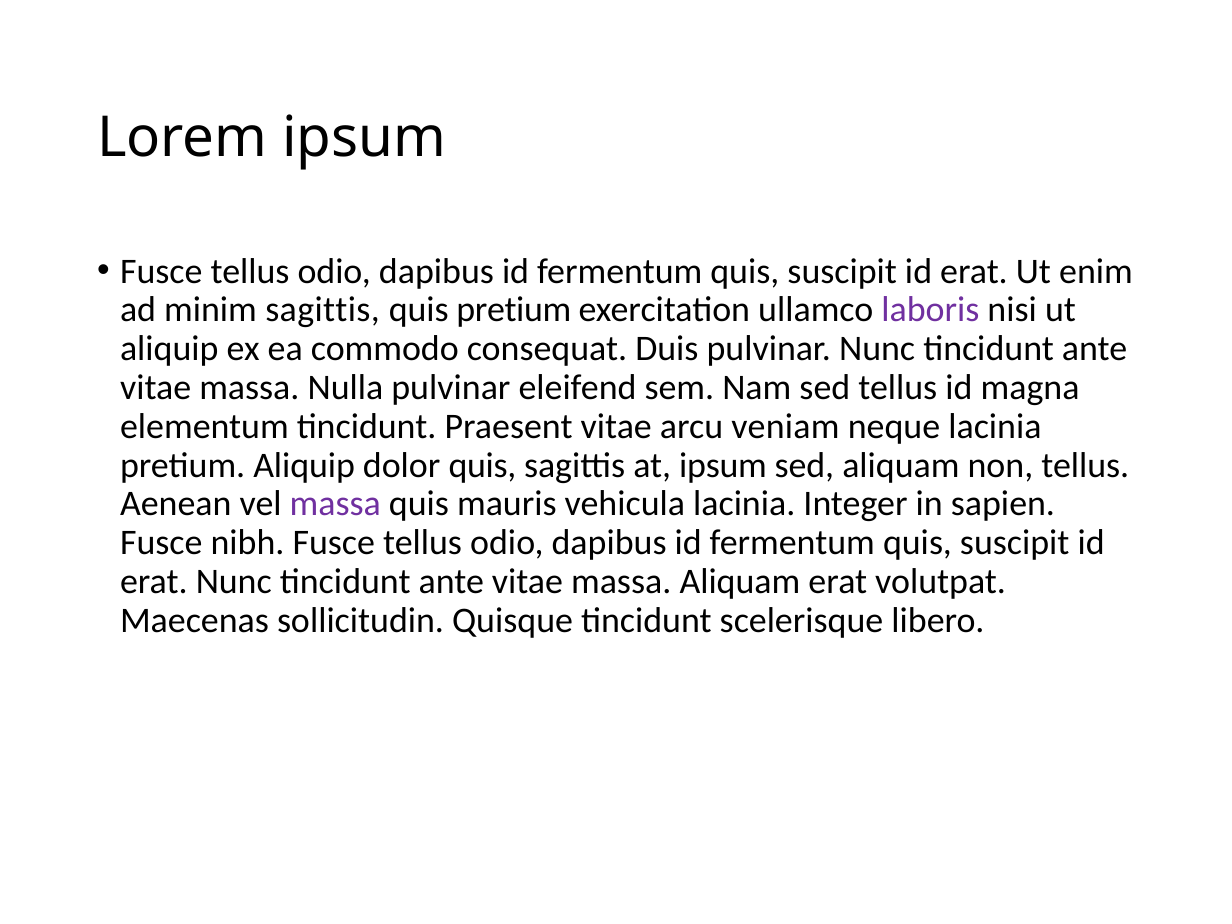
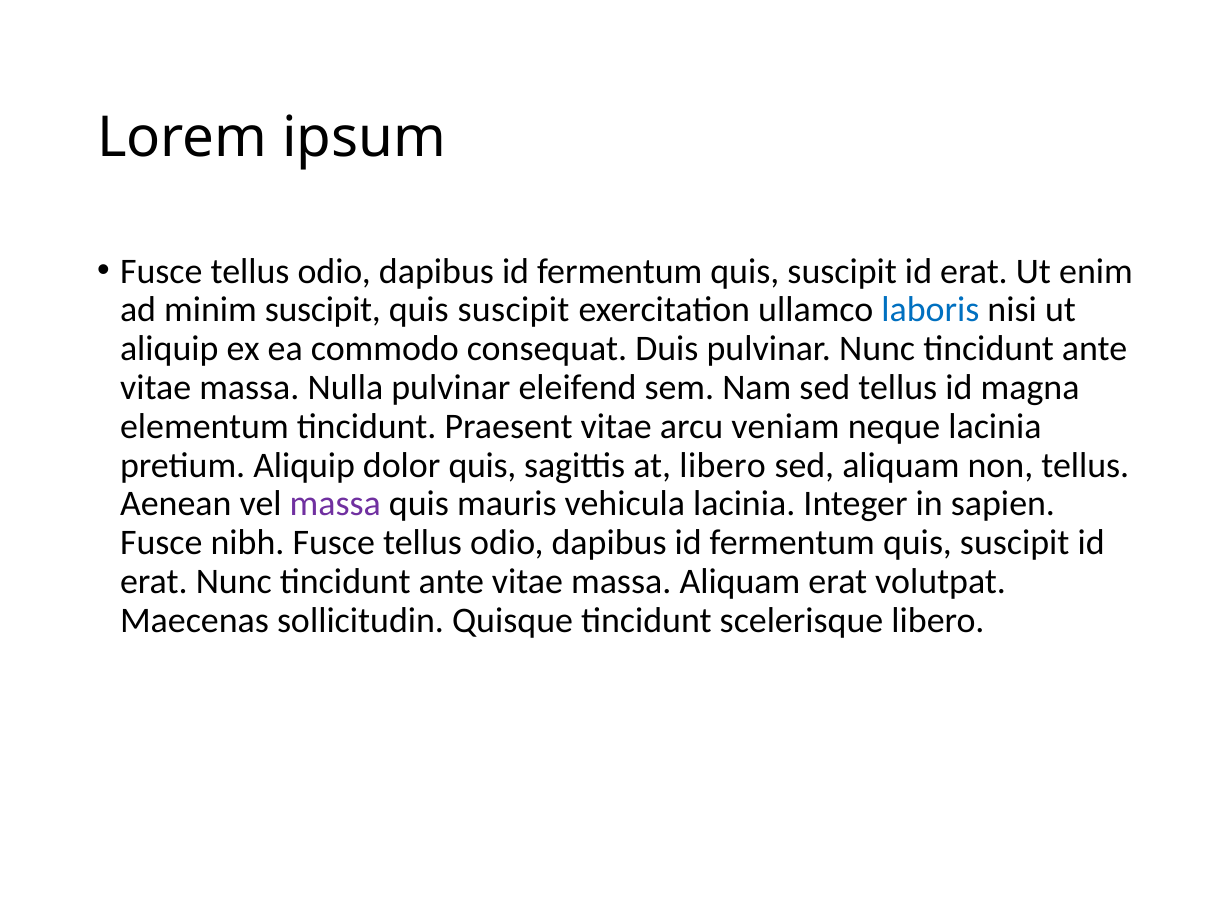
minim sagittis: sagittis -> suscipit (323, 310)
pretium: pretium -> suscipit (513, 310)
laboris colour: purple -> blue (930, 310)
at ipsum: ipsum -> libero (723, 465)
